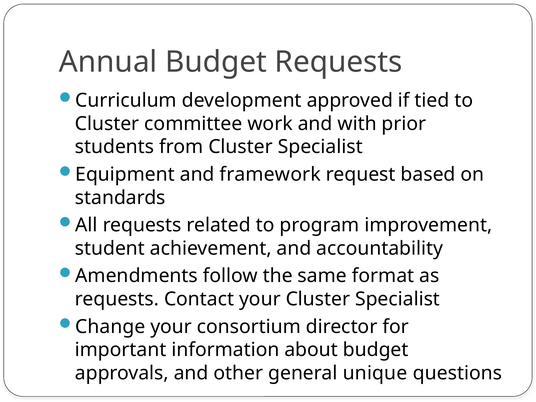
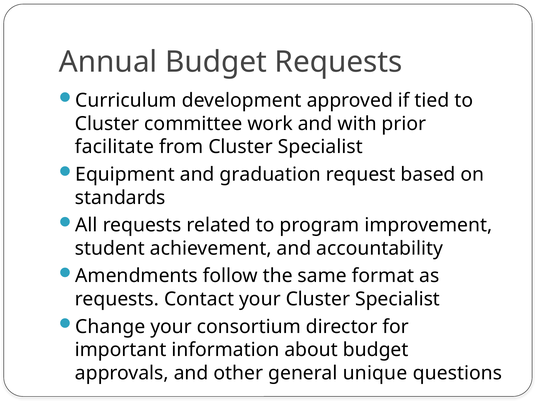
students: students -> facilitate (114, 147)
framework: framework -> graduation (270, 174)
